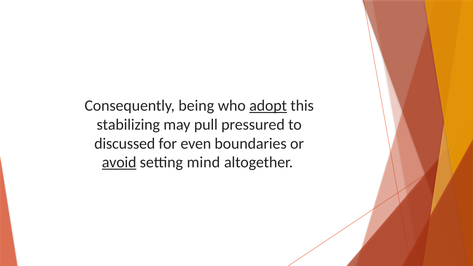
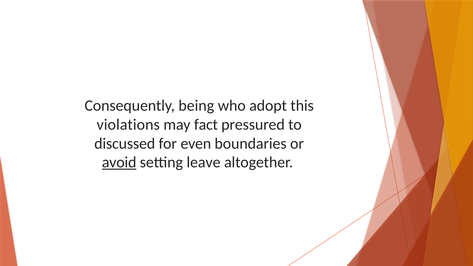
adopt underline: present -> none (268, 106)
stabilizing: stabilizing -> violations (128, 125)
pull: pull -> fact (206, 125)
mind: mind -> leave (204, 163)
